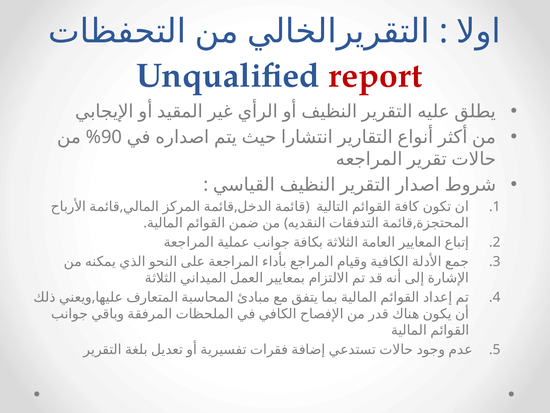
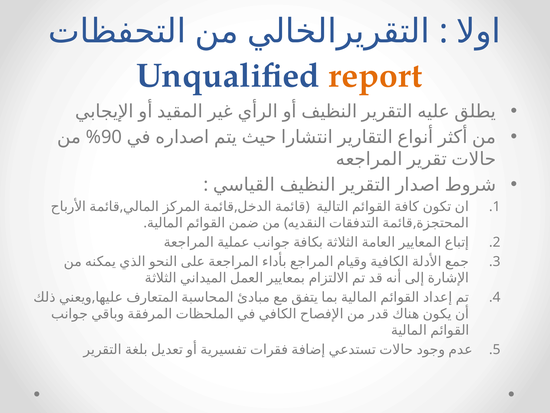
report colour: red -> orange (375, 76)
